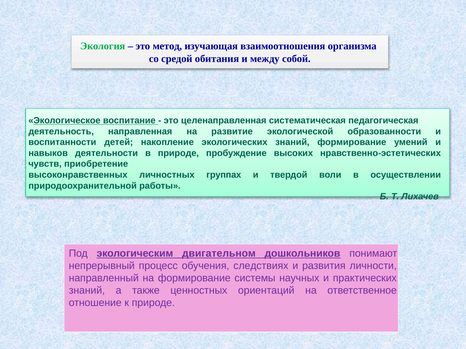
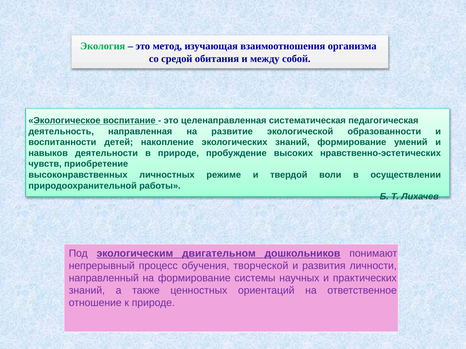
группах: группах -> режиме (224, 175)
следствиях: следствиях -> творческой (261, 266)
